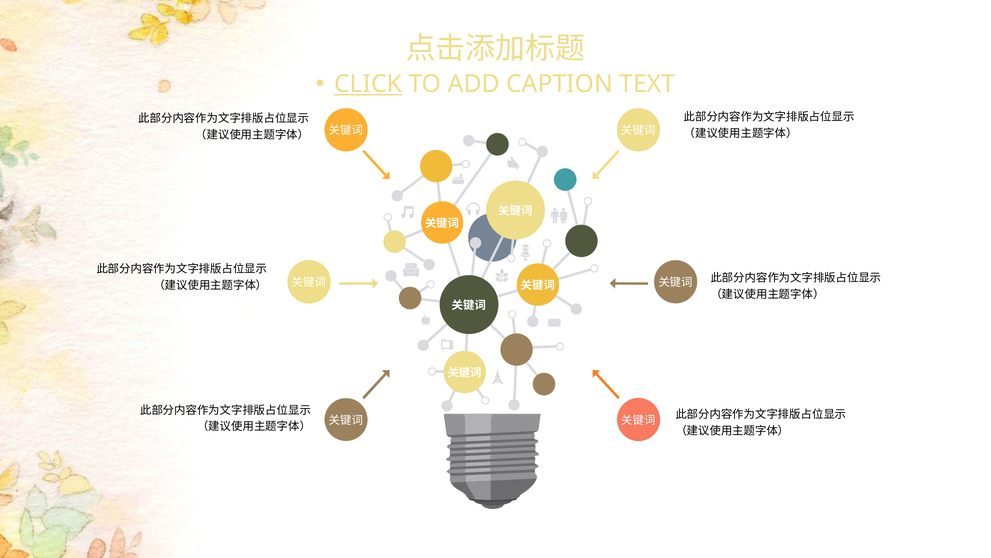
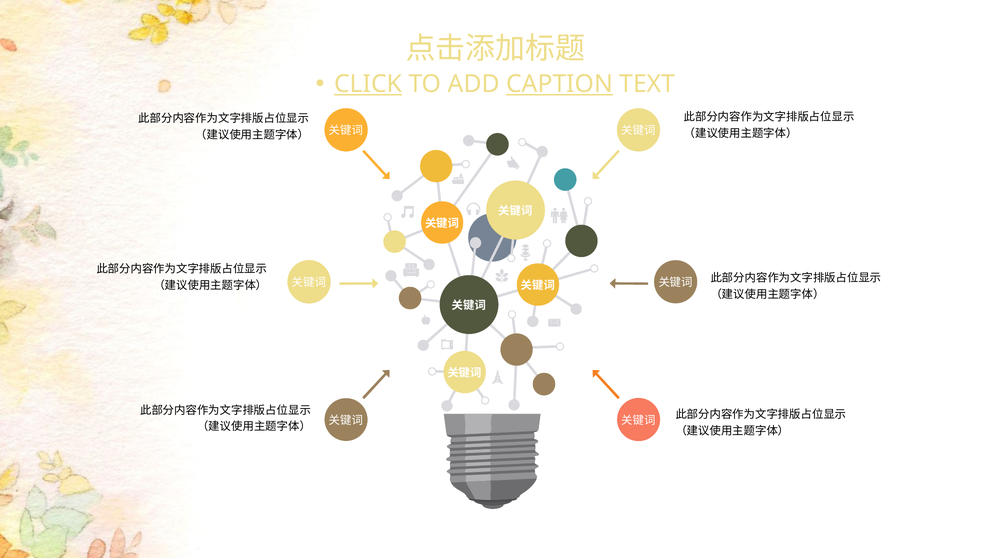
CAPTION underline: none -> present (560, 84)
